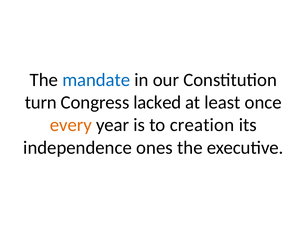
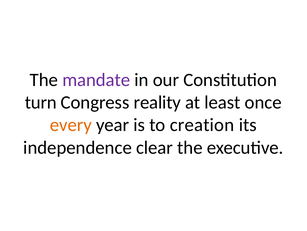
mandate colour: blue -> purple (96, 80)
lacked: lacked -> reality (157, 102)
ones: ones -> clear (154, 147)
